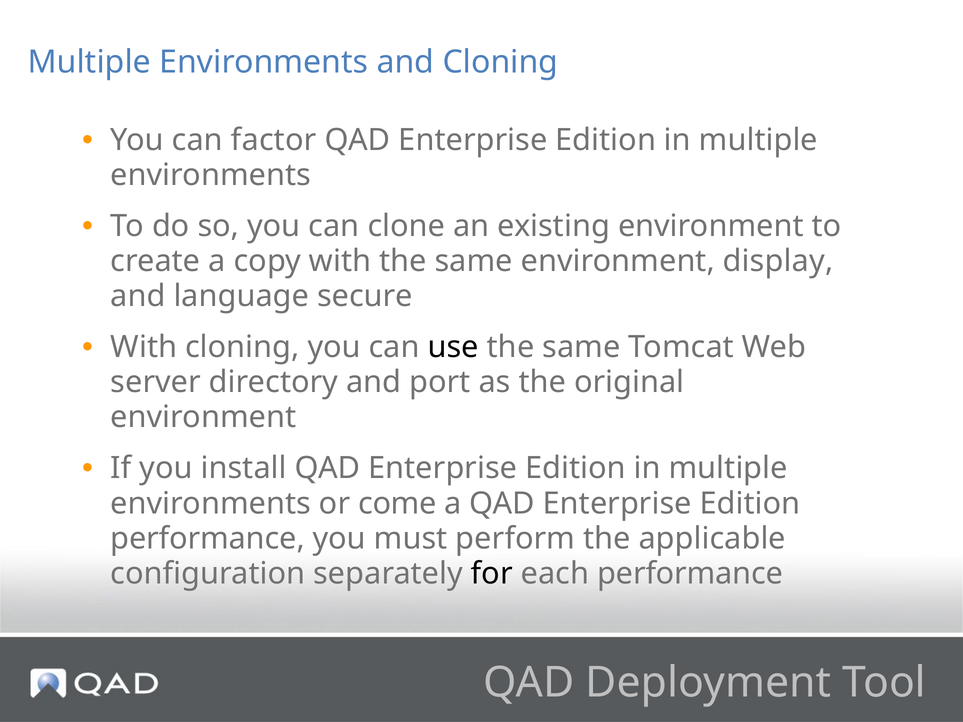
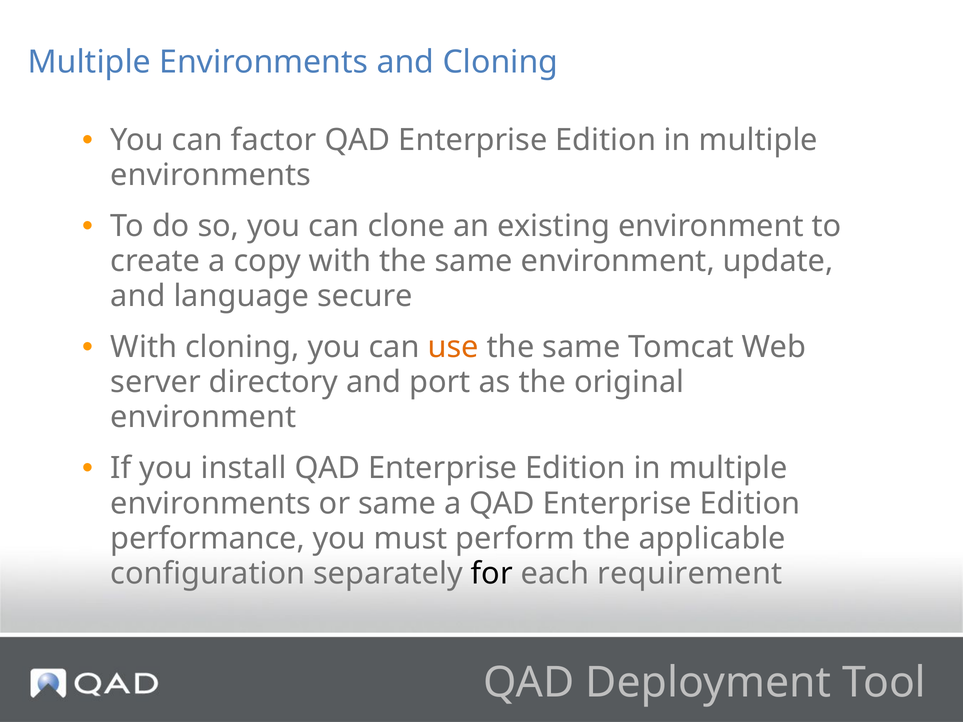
display: display -> update (778, 261)
use colour: black -> orange (453, 347)
or come: come -> same (397, 504)
each performance: performance -> requirement (690, 574)
